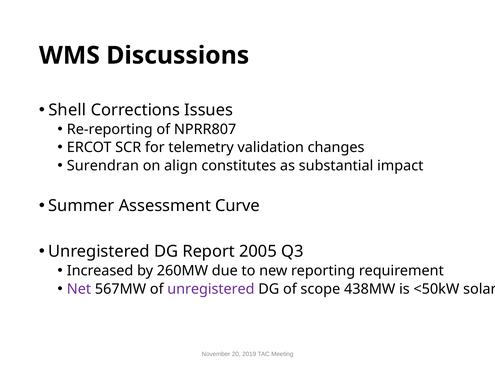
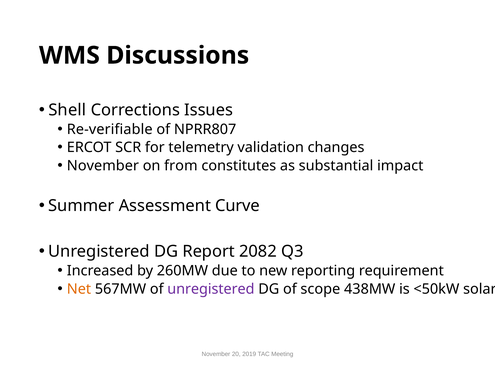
Re-reporting: Re-reporting -> Re-verifiable (110, 129)
Surendran: Surendran -> November (103, 166)
align: align -> from (181, 166)
2005: 2005 -> 2082 (258, 252)
Net colour: purple -> orange (79, 289)
